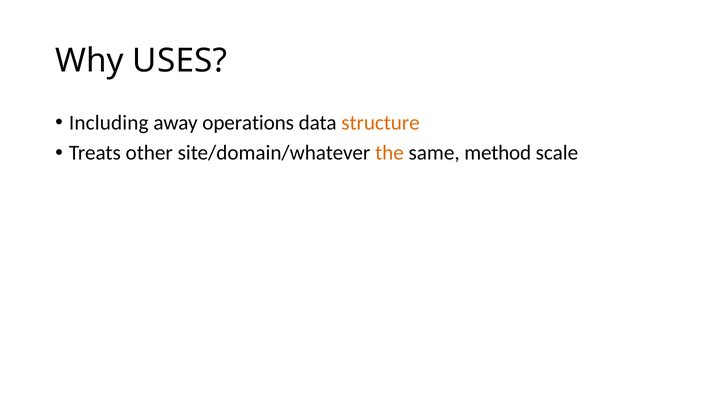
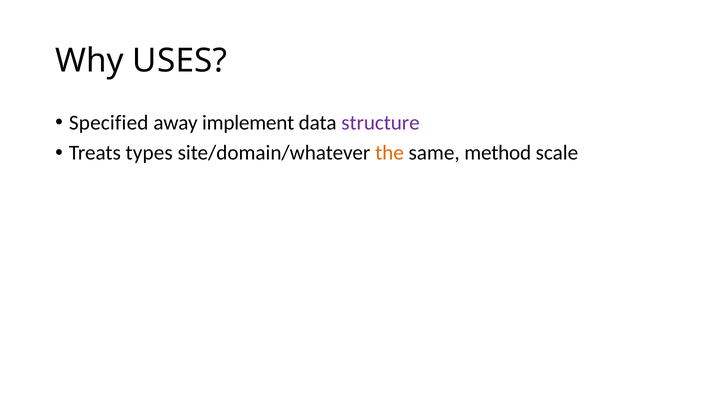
Including: Including -> Specified (109, 123)
operations: operations -> implement (248, 123)
structure colour: orange -> purple (381, 123)
other: other -> types (149, 153)
